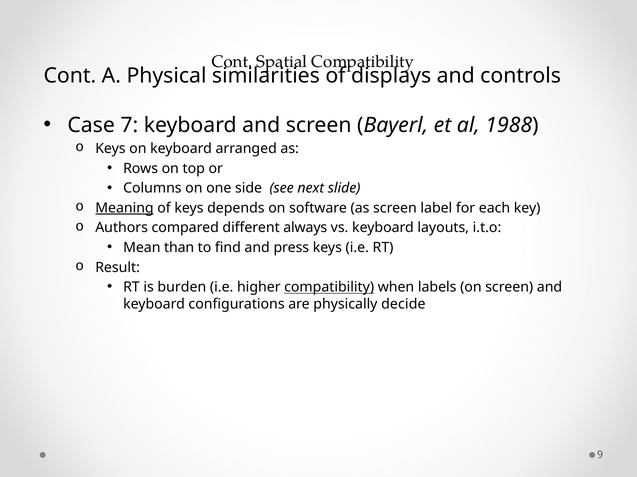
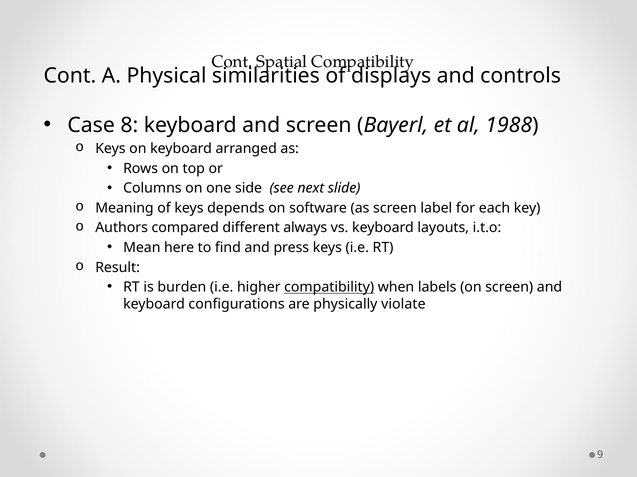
7: 7 -> 8 (129, 125)
Meaning underline: present -> none (124, 208)
than: than -> here (179, 248)
decide: decide -> violate (403, 305)
